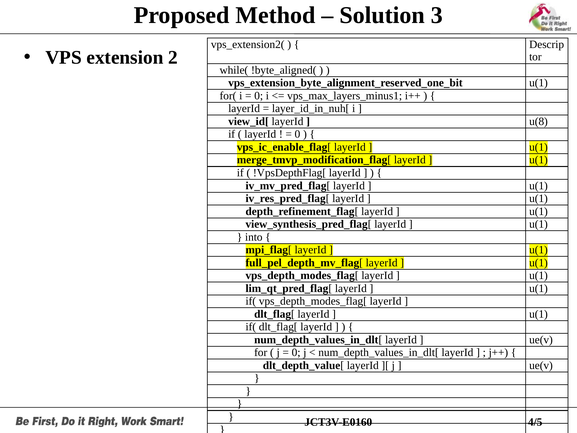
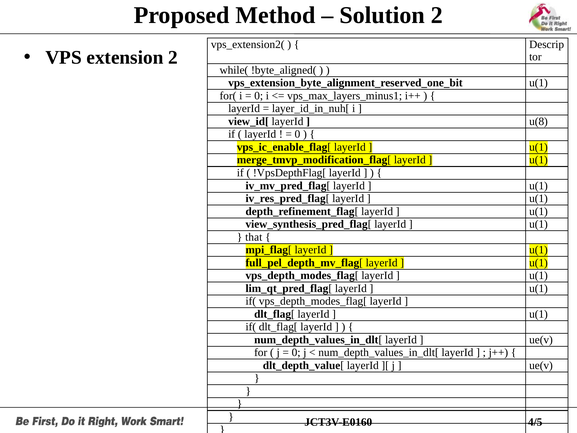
Solution 3: 3 -> 2 (437, 15)
into: into -> that (254, 237)
